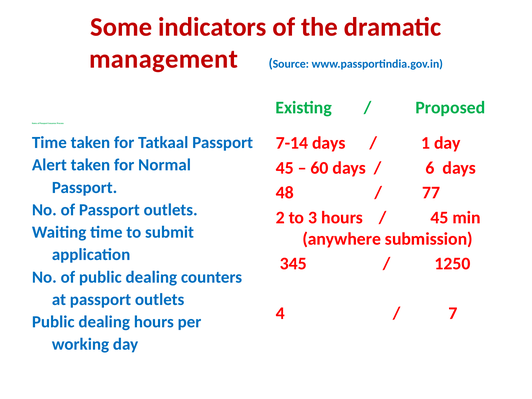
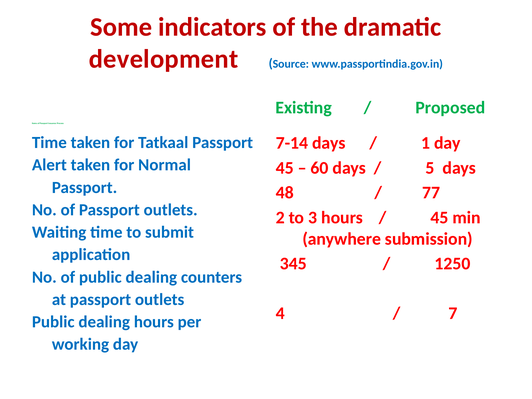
management: management -> development (164, 59)
6: 6 -> 5 (430, 168)
